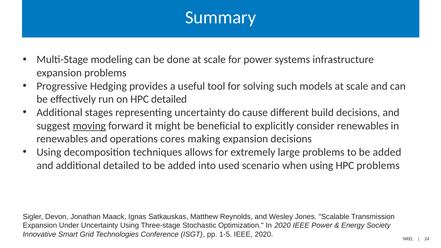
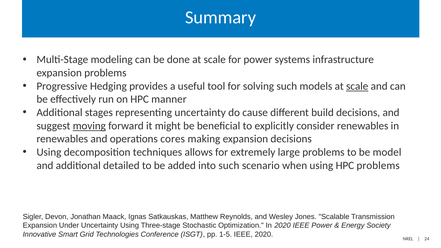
scale underline: none -> present (357, 86)
HPC detailed: detailed -> manner (169, 99)
problems to be added: added -> model (387, 152)
into used: used -> such (229, 166)
